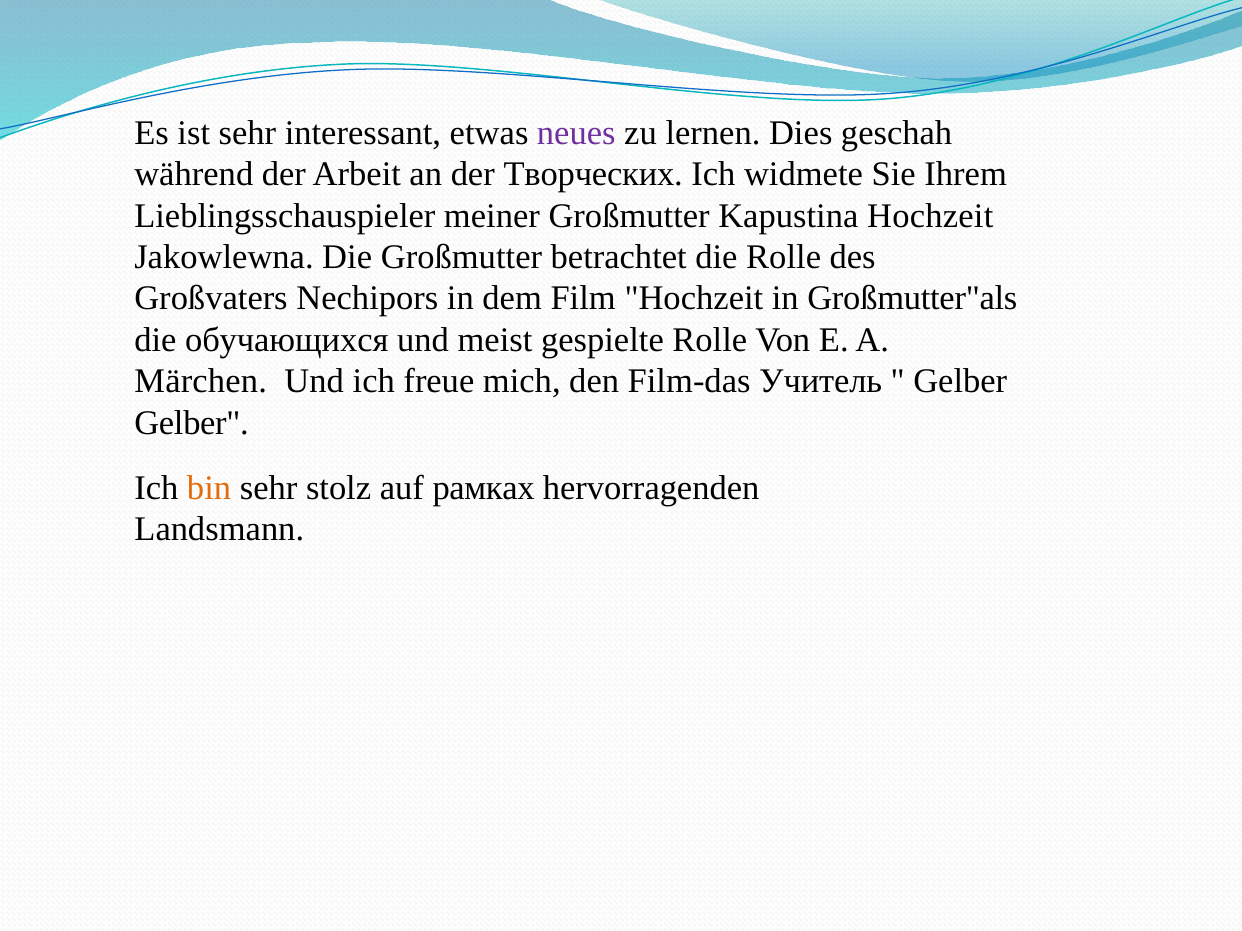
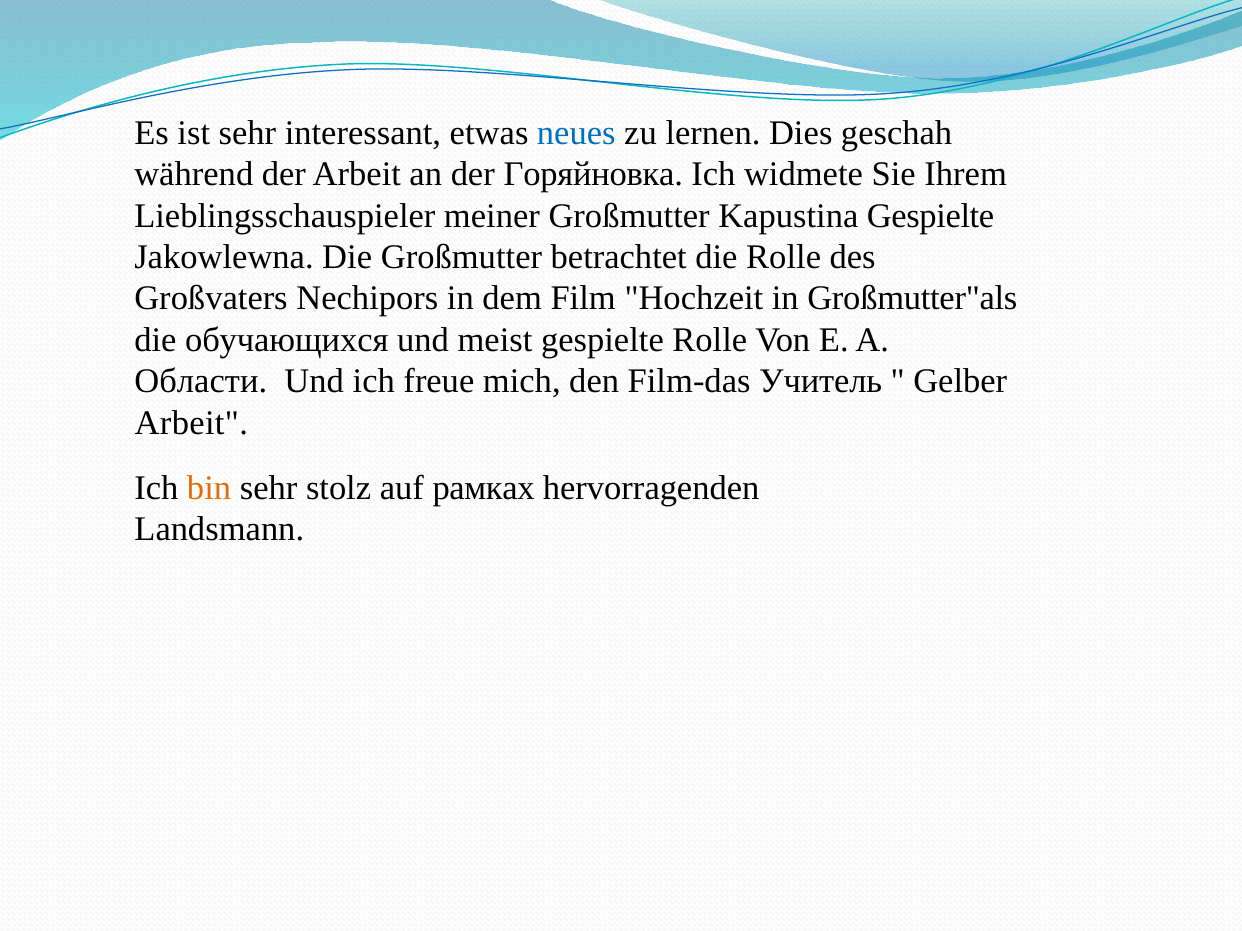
neues colour: purple -> blue (576, 133)
Творческих: Творческих -> Горяйновка (593, 174)
Kapustina Hochzeit: Hochzeit -> Gespielte (931, 216)
Märchen: Märchen -> Области (201, 382)
Gelber: Gelber -> Arbeit (191, 423)
